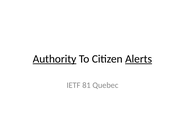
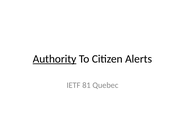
Alerts underline: present -> none (139, 59)
